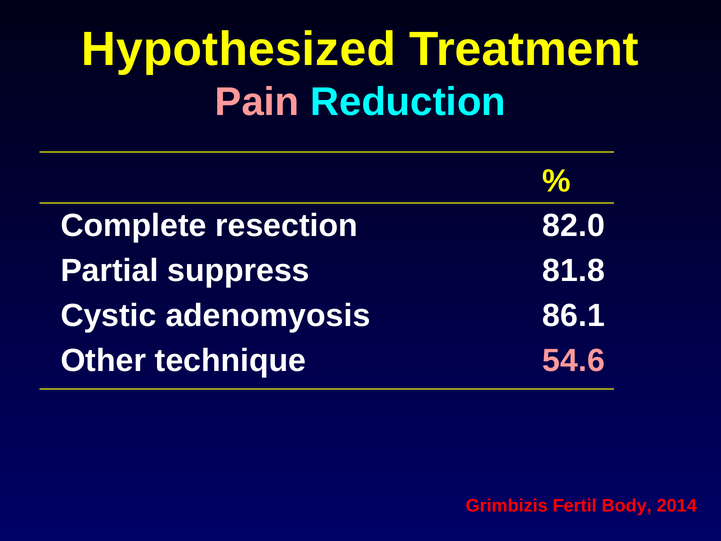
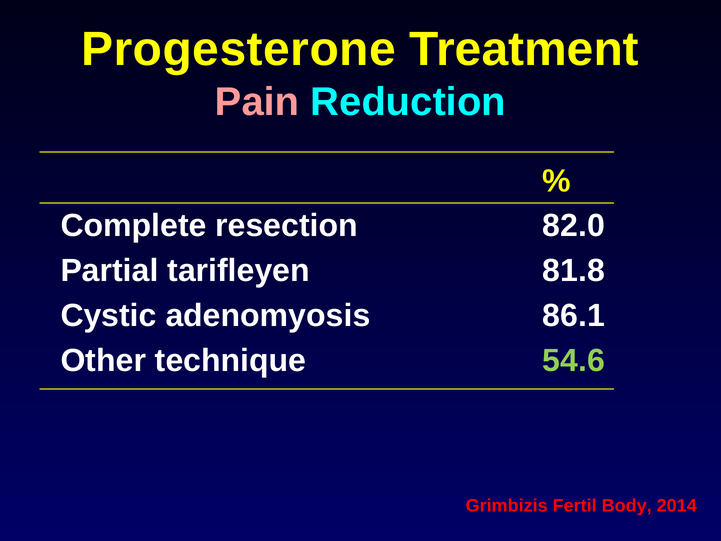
Hypothesized: Hypothesized -> Progesterone (239, 49)
suppress: suppress -> tarifleyen (239, 271)
54.6 colour: pink -> light green (574, 360)
